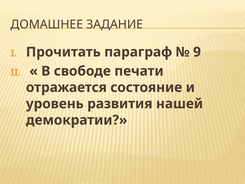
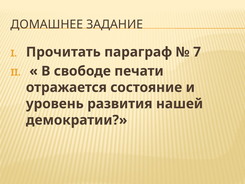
9: 9 -> 7 (197, 52)
